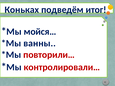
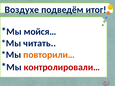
Коньках: Коньках -> Воздухе (22, 10)
ванны: ванны -> читать (40, 43)
повторили… colour: red -> orange (49, 55)
